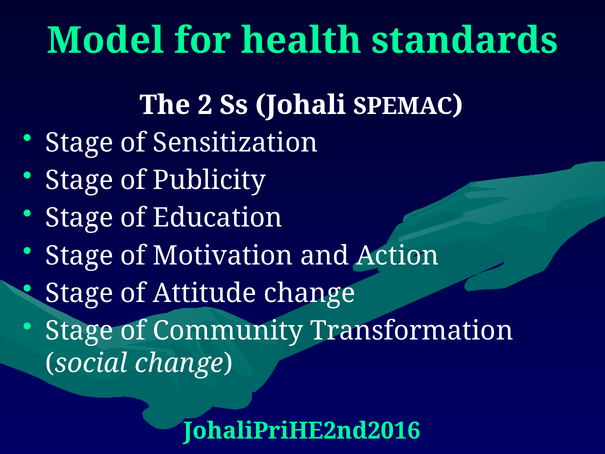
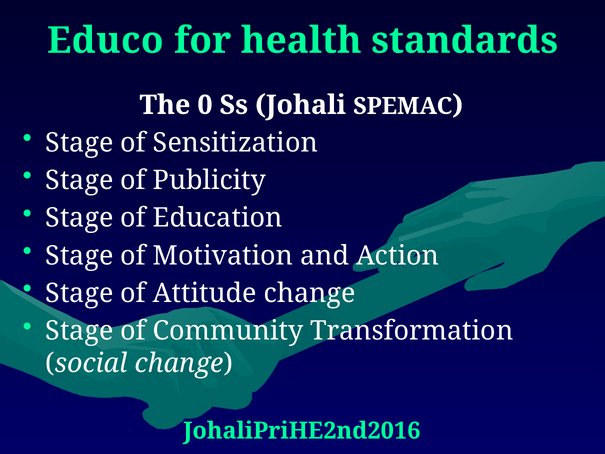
Model: Model -> Educo (105, 41)
2: 2 -> 0 (205, 105)
